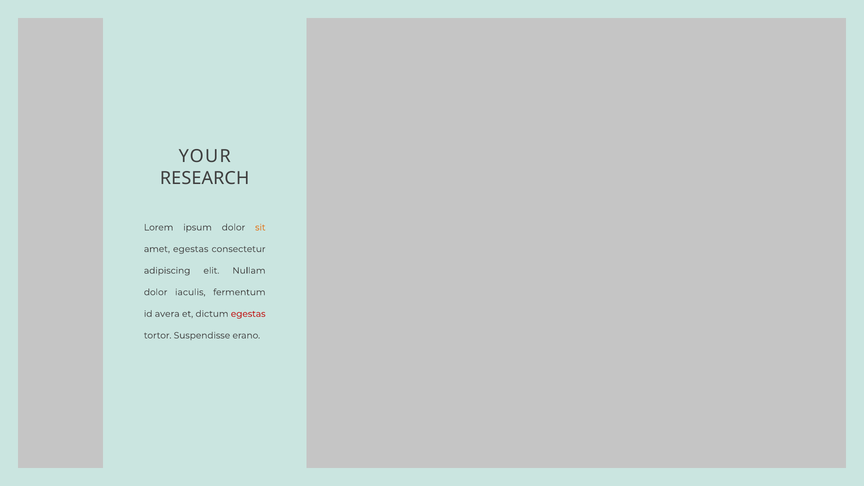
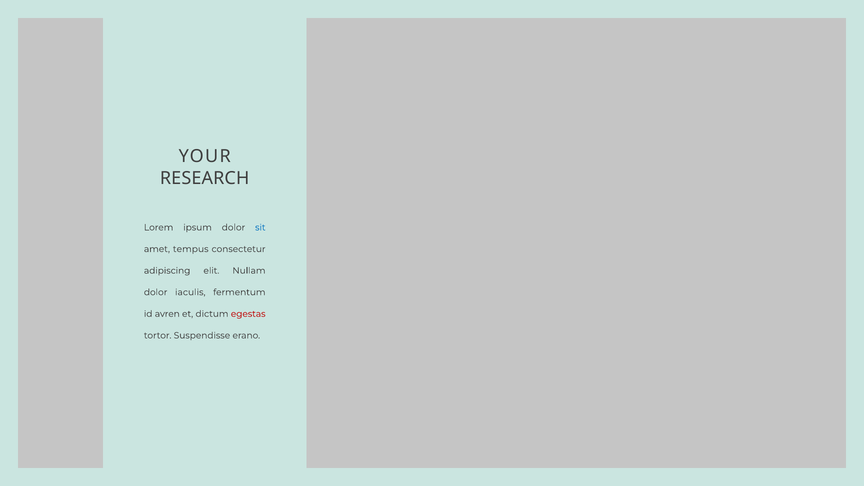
sit colour: orange -> blue (260, 227)
amet egestas: egestas -> tempus (191, 249)
avera: avera -> avren (167, 314)
